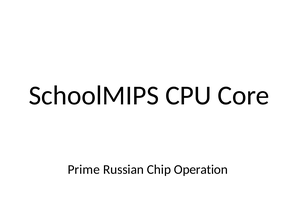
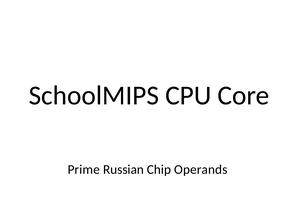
Operation: Operation -> Operands (201, 169)
